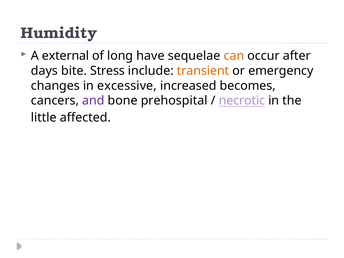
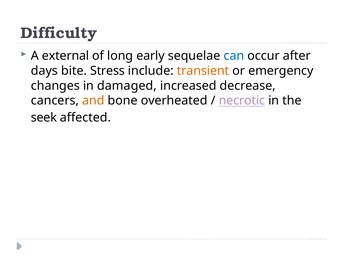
Humidity: Humidity -> Difficulty (59, 33)
have: have -> early (151, 56)
can colour: orange -> blue (234, 56)
excessive: excessive -> damaged (127, 86)
becomes: becomes -> decrease (248, 86)
and colour: purple -> orange (93, 101)
prehospital: prehospital -> overheated (174, 101)
little: little -> seek (44, 118)
